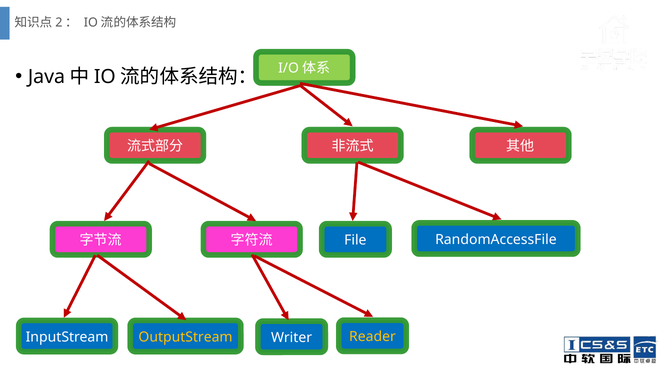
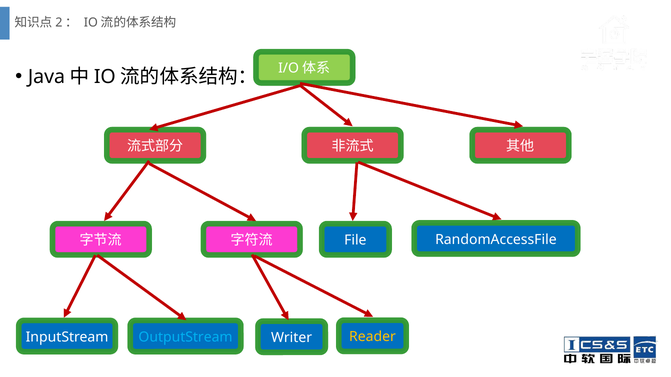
OutputStream colour: yellow -> light blue (186, 337)
